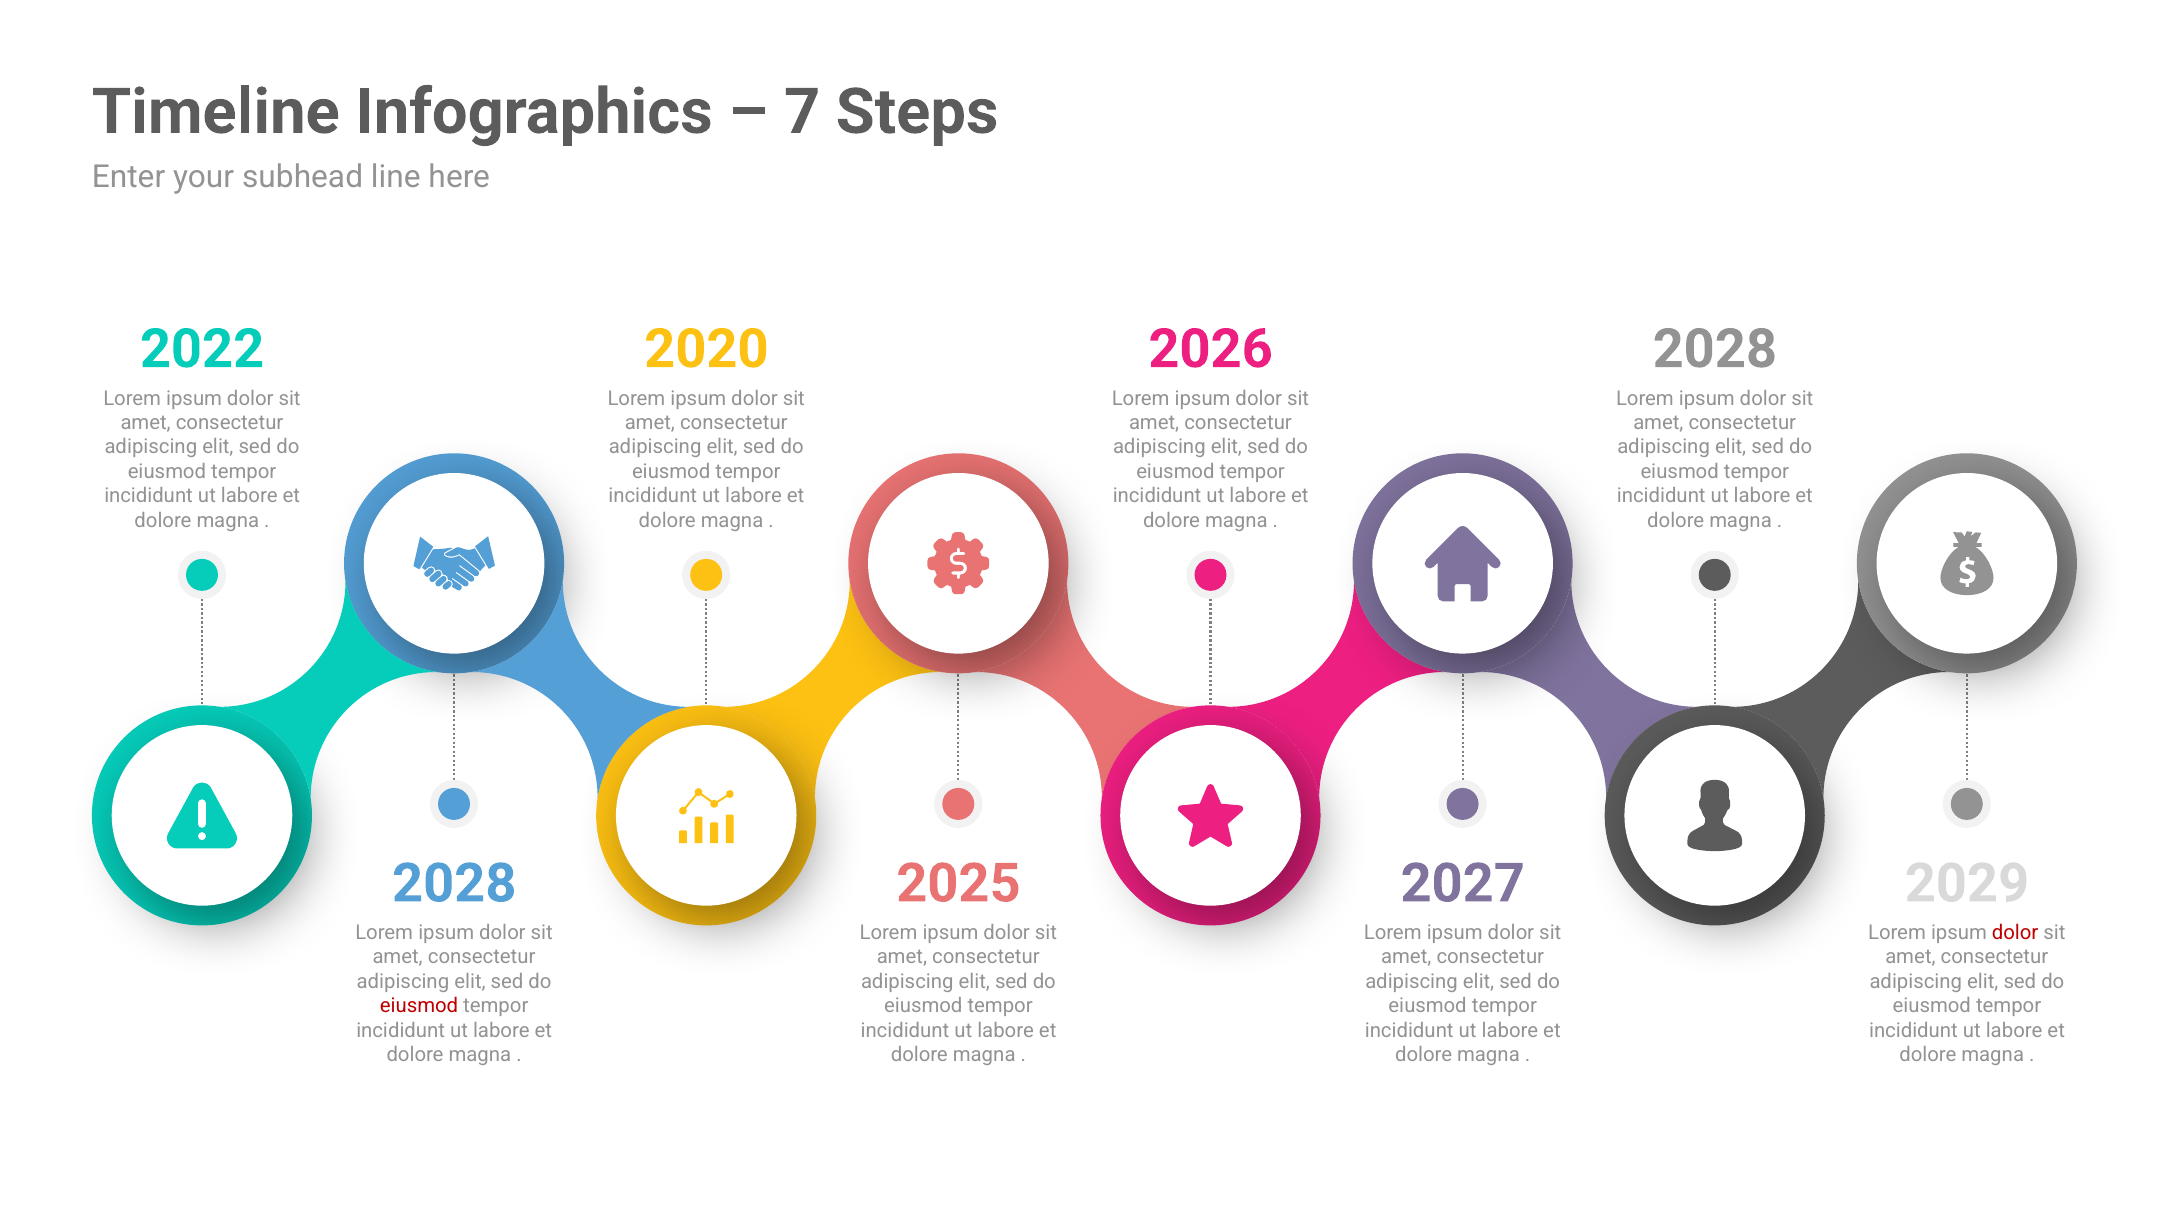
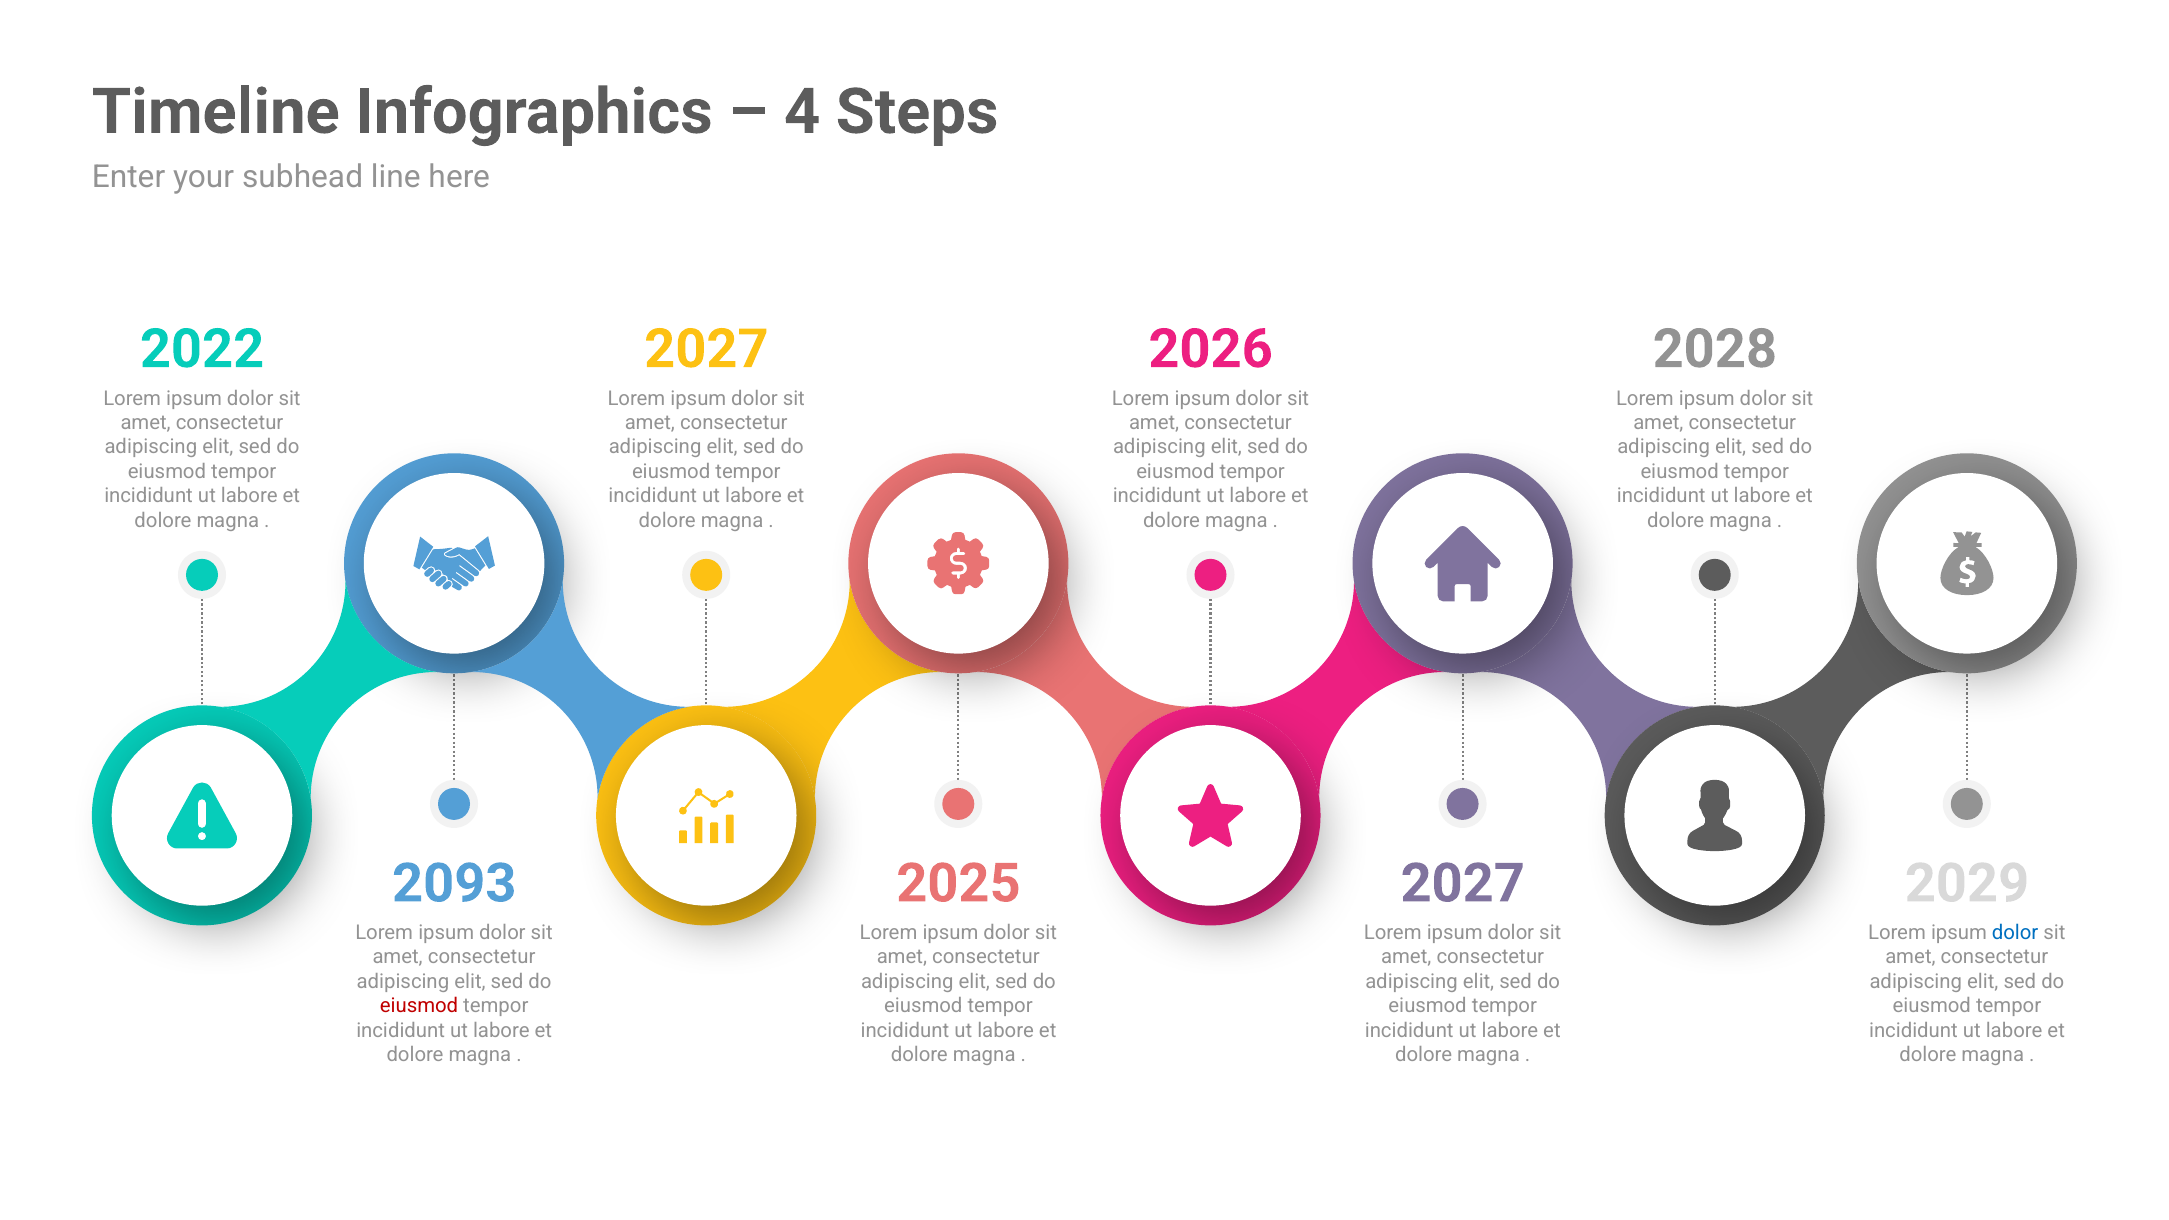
7: 7 -> 4 (802, 112)
2020: 2020 -> 2027 (706, 349)
2028: 2028 -> 2093 (454, 884)
dolor colour: red -> blue (2015, 933)
